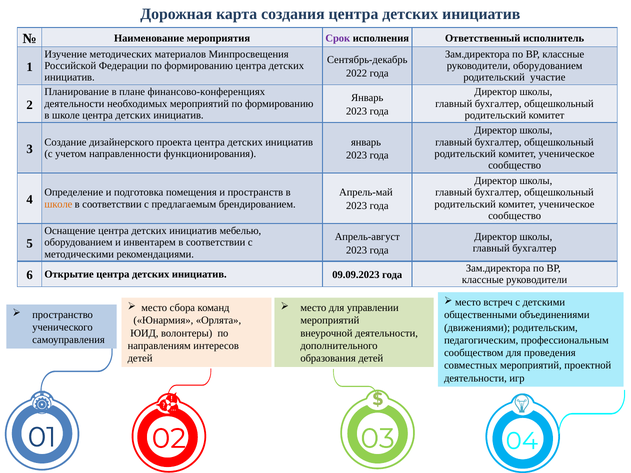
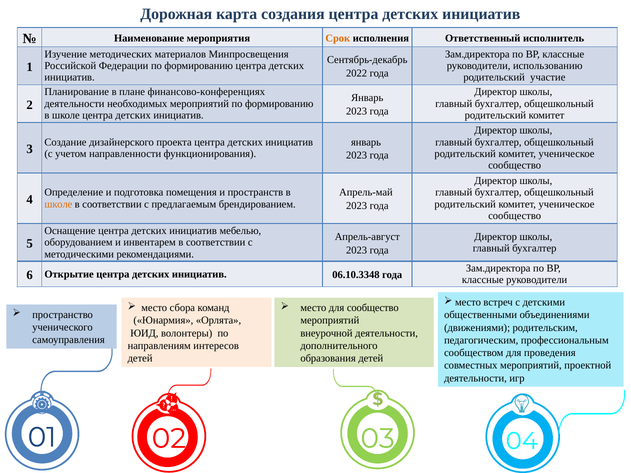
Срок colour: purple -> orange (338, 38)
руководители оборудованием: оборудованием -> использованию (548, 66)
09.09.2023: 09.09.2023 -> 06.10.3348 (356, 275)
для управлении: управлении -> сообщество (373, 308)
